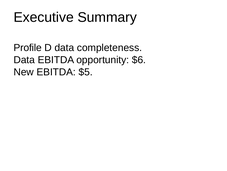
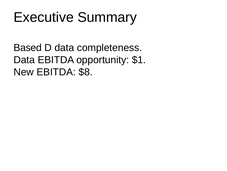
Profile: Profile -> Based (28, 48)
$6: $6 -> $1 (139, 60)
$5: $5 -> $8 (86, 72)
